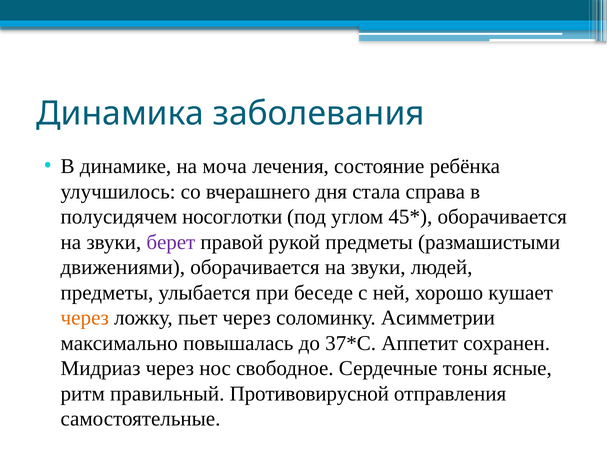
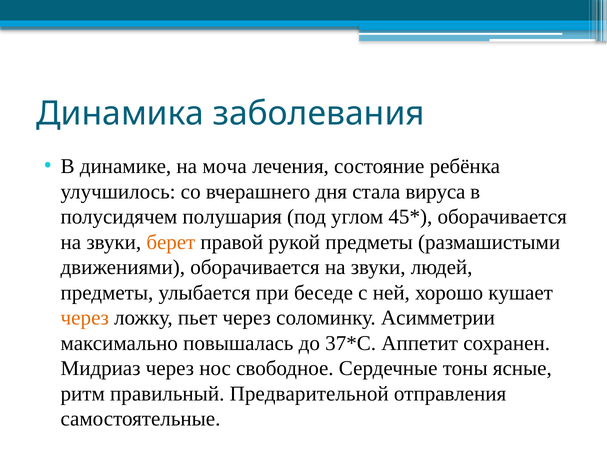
справа: справа -> вируса (435, 192)
носоглотки: носоглотки -> полушария (232, 217)
берет colour: purple -> orange (171, 242)
Противовирусной: Противовирусной -> Предварительной (309, 394)
